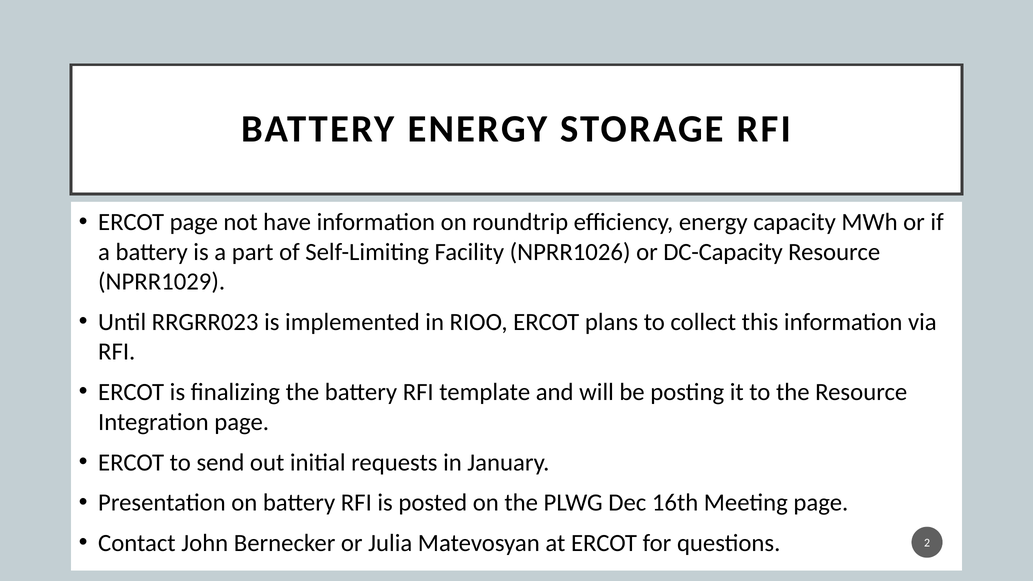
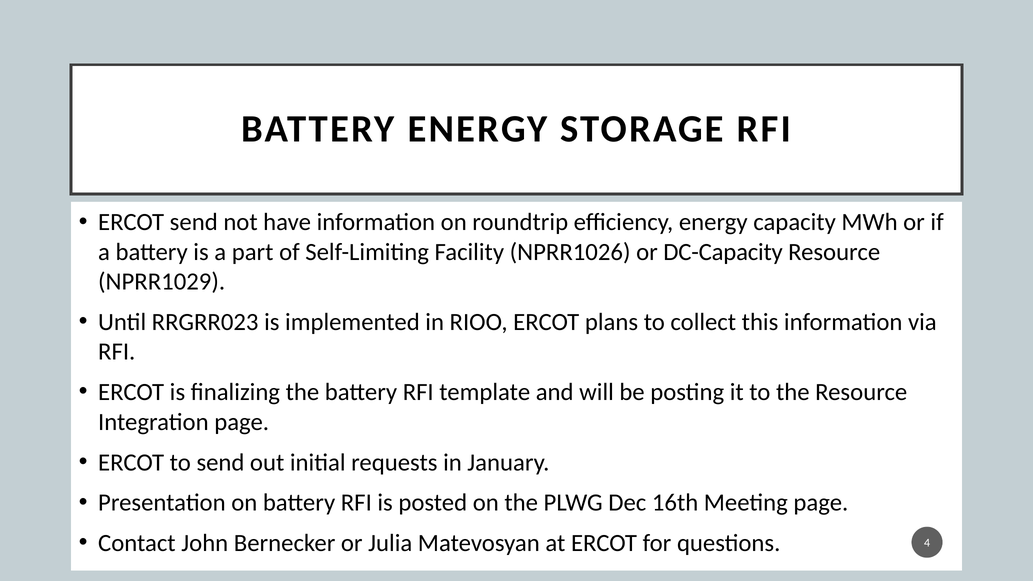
ERCOT page: page -> send (194, 222)
2: 2 -> 4 (927, 543)
